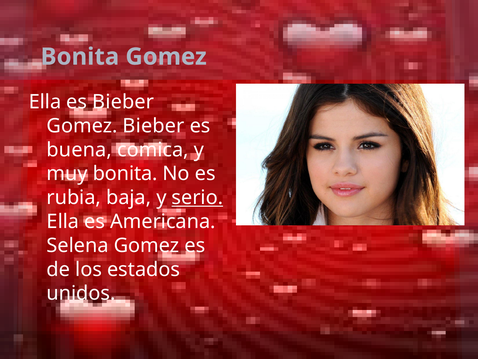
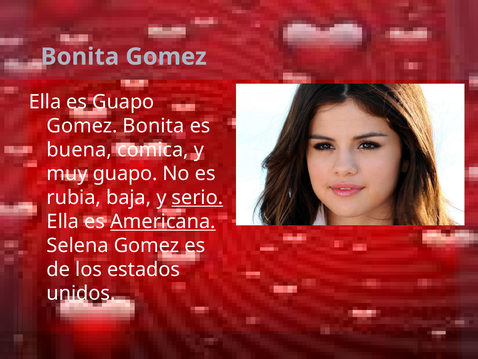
es Bieber: Bieber -> Guapo (123, 102)
Gomez Bieber: Bieber -> Bonita (154, 126)
muy bonita: bonita -> guapo (125, 173)
Americana underline: none -> present (163, 221)
